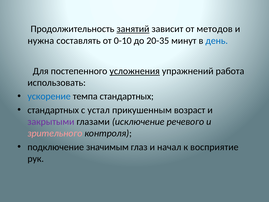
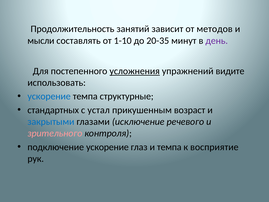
занятий underline: present -> none (133, 29)
нужна: нужна -> мысли (41, 41)
0-10: 0-10 -> 1-10 (123, 41)
день colour: blue -> purple (217, 41)
работа: работа -> видите (230, 71)
темпа стандартных: стандартных -> структурные (127, 96)
закрытыми colour: purple -> blue (51, 122)
подключение значимым: значимым -> ускорение (107, 147)
и начал: начал -> темпа (169, 147)
